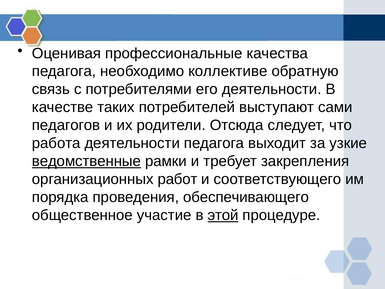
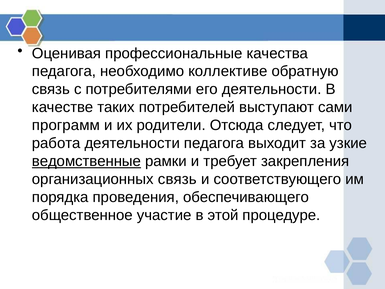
педагогов: педагогов -> программ (66, 125)
организационных работ: работ -> связь (177, 179)
этой underline: present -> none (223, 215)
